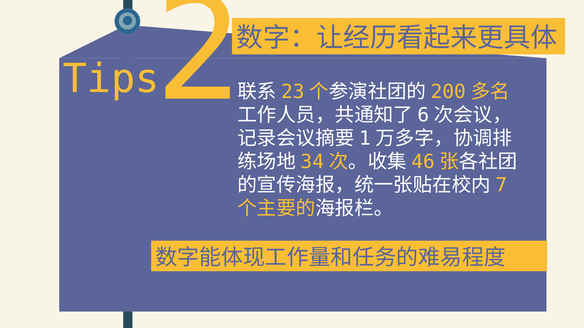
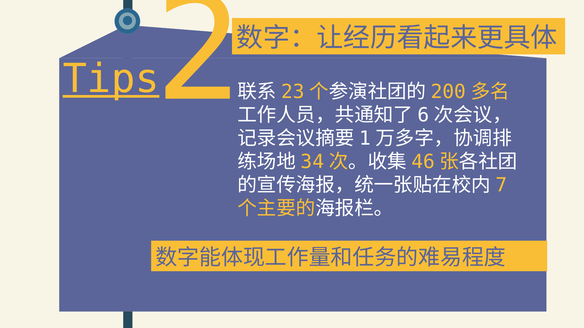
Tips underline: none -> present (111, 79)
